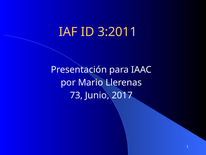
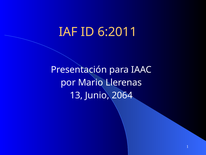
3:2011: 3:2011 -> 6:2011 (117, 32)
73: 73 -> 13 (76, 95)
2017: 2017 -> 2064 (122, 95)
